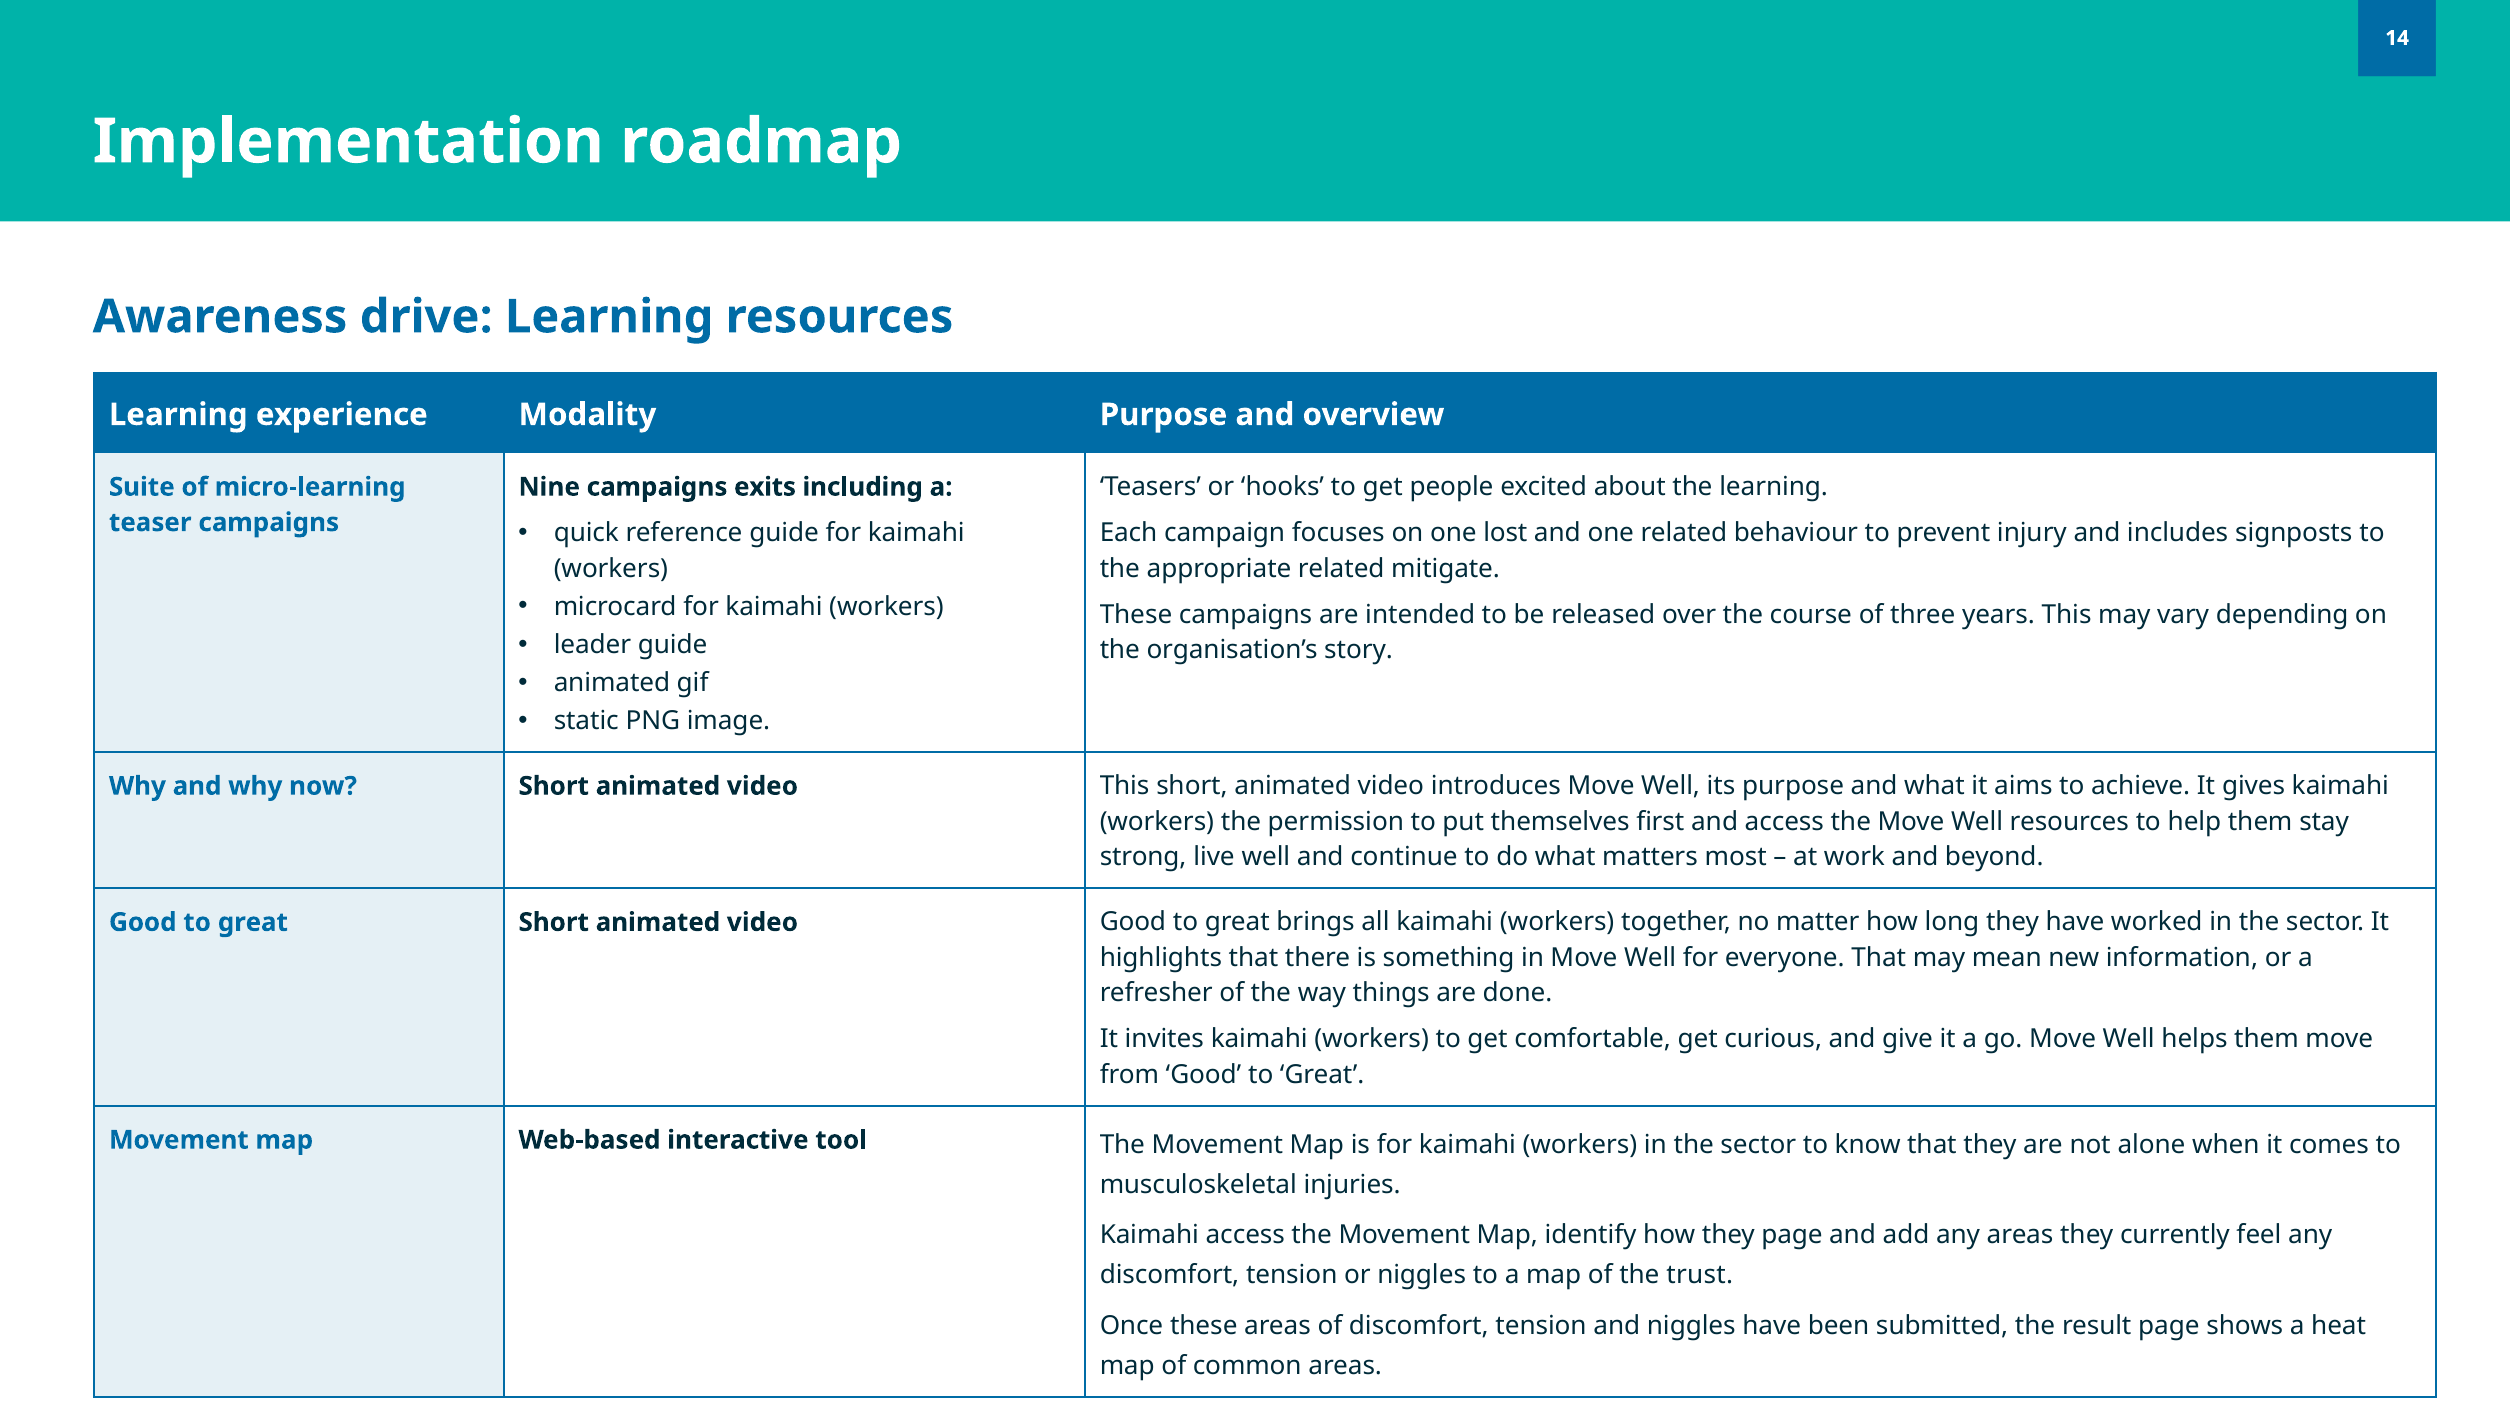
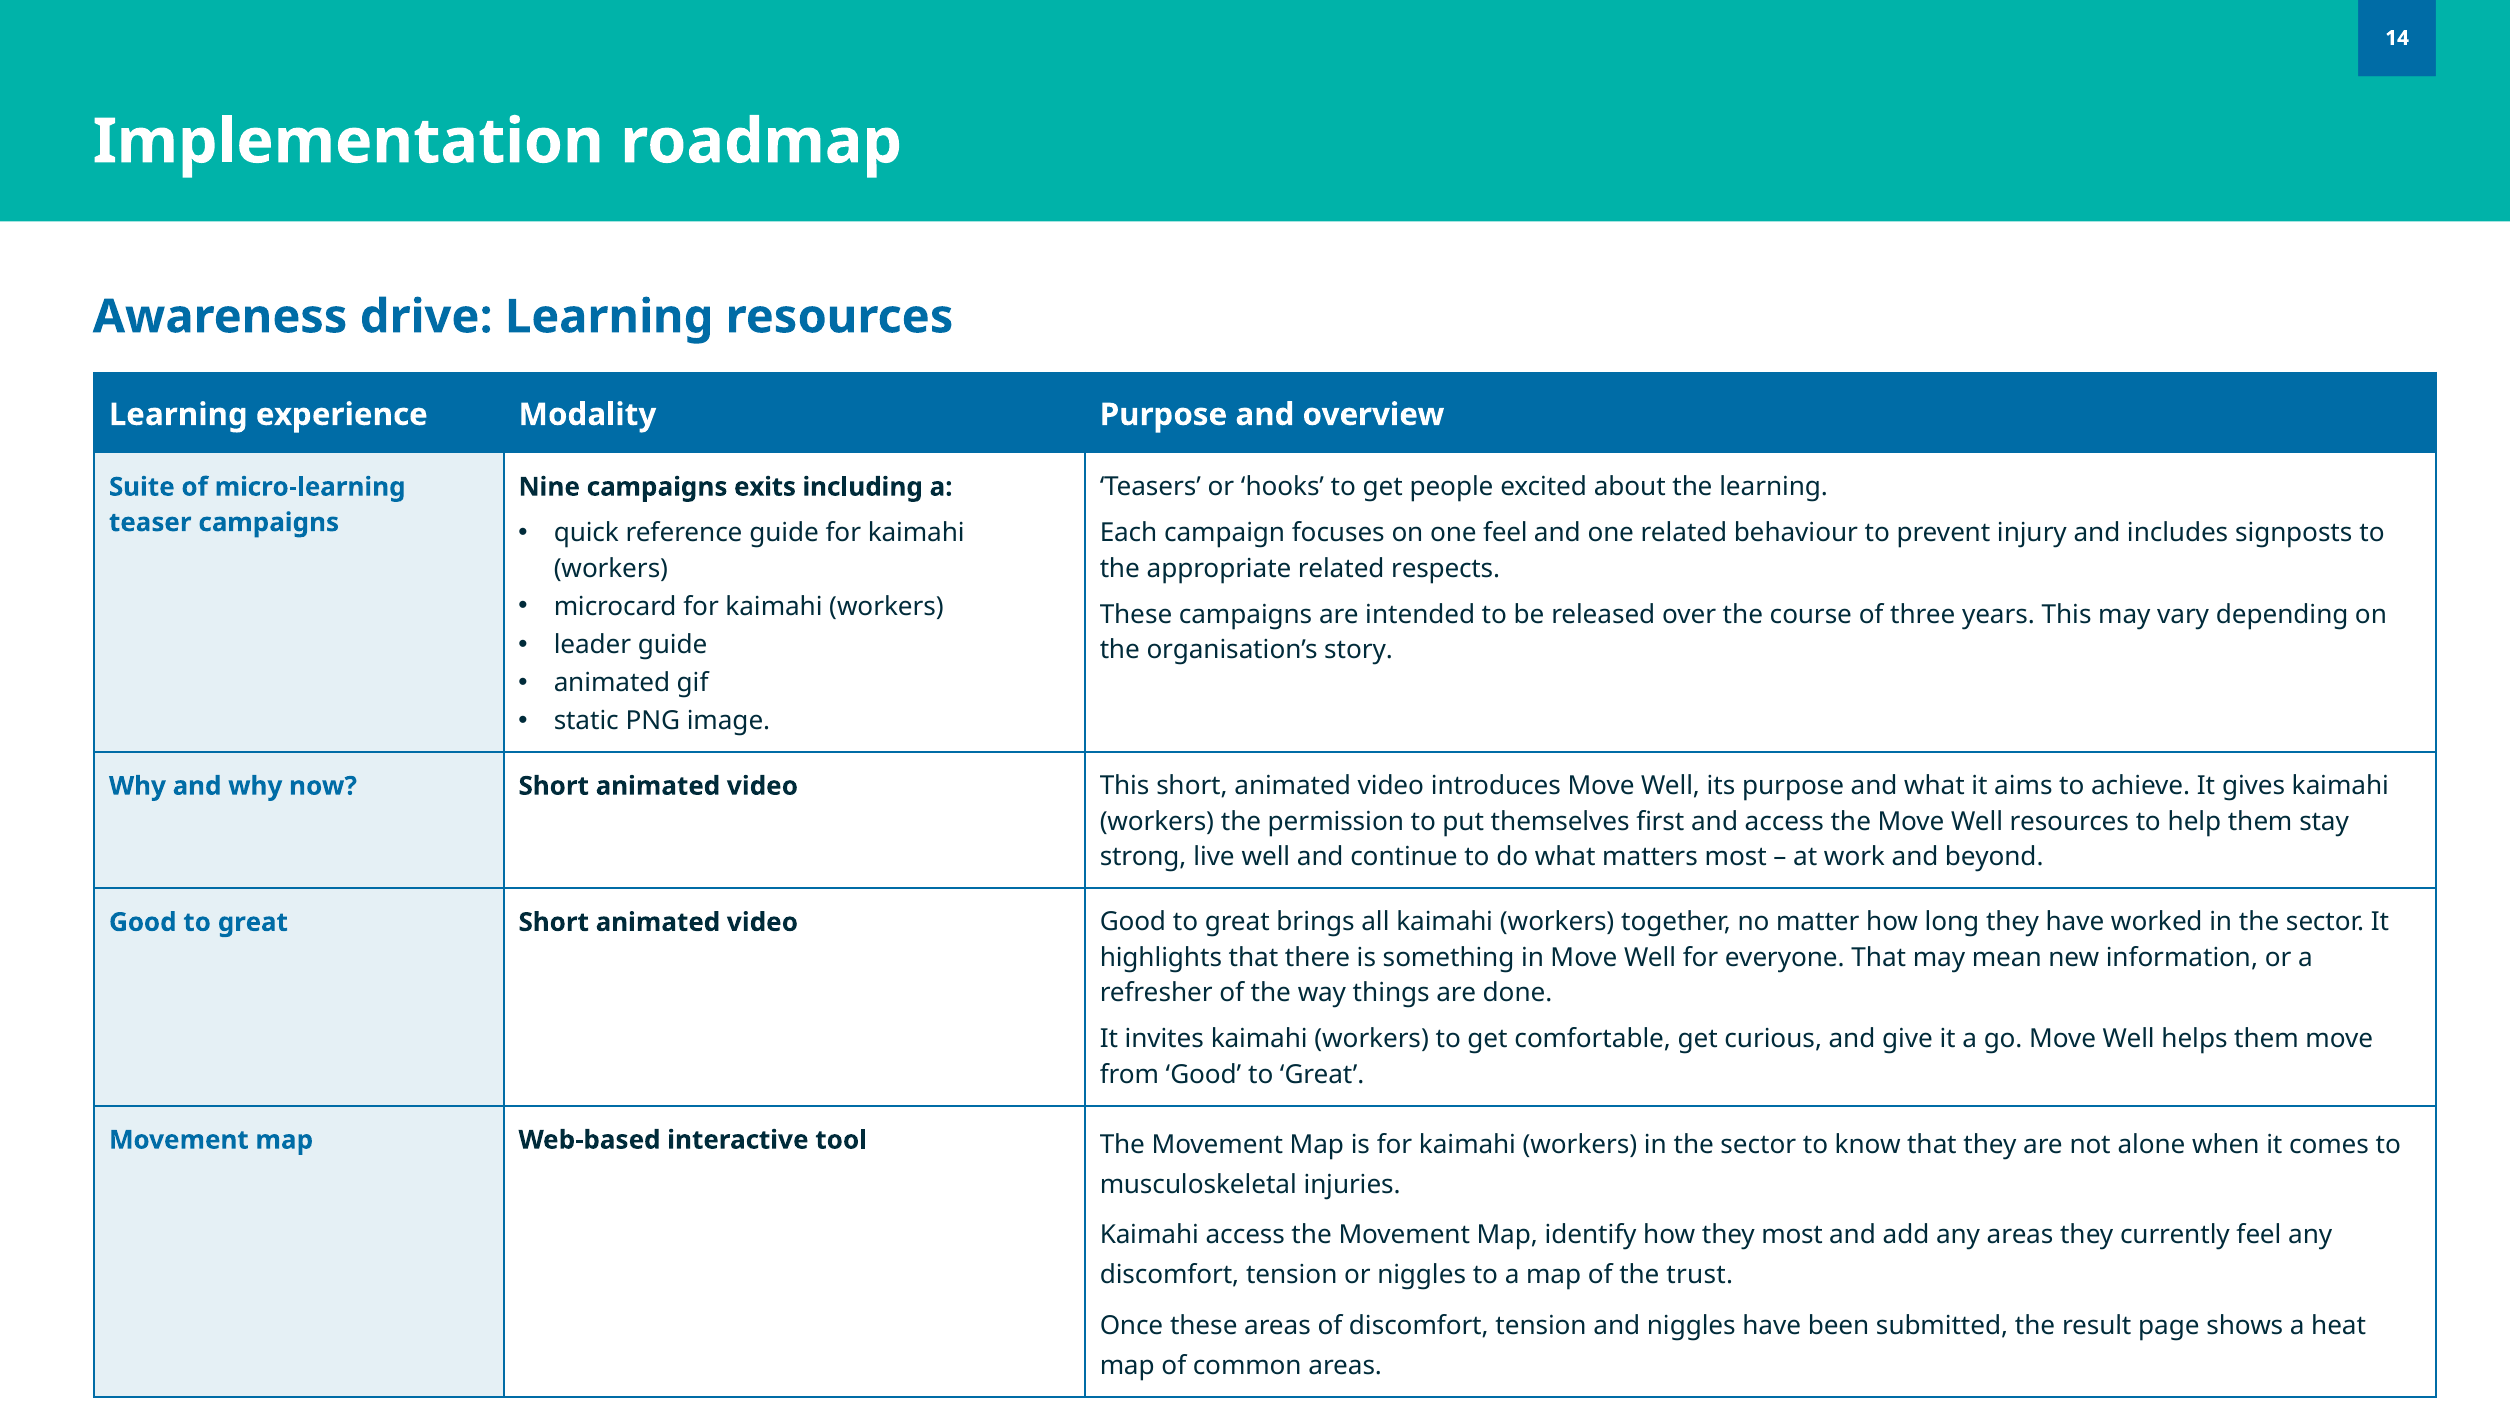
one lost: lost -> feel (1505, 533)
mitigate: mitigate -> respects (1446, 568)
they page: page -> most (1792, 1235)
